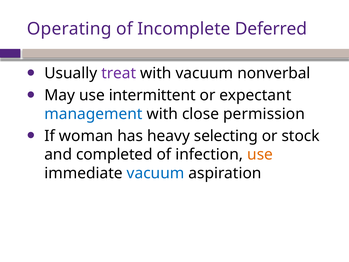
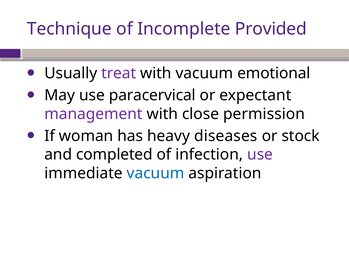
Operating: Operating -> Technique (69, 29)
Deferred: Deferred -> Provided (271, 29)
nonverbal: nonverbal -> emotional (274, 73)
intermittent: intermittent -> paracervical (152, 95)
management colour: blue -> purple (93, 114)
selecting: selecting -> diseases (226, 136)
use colour: orange -> purple (260, 154)
